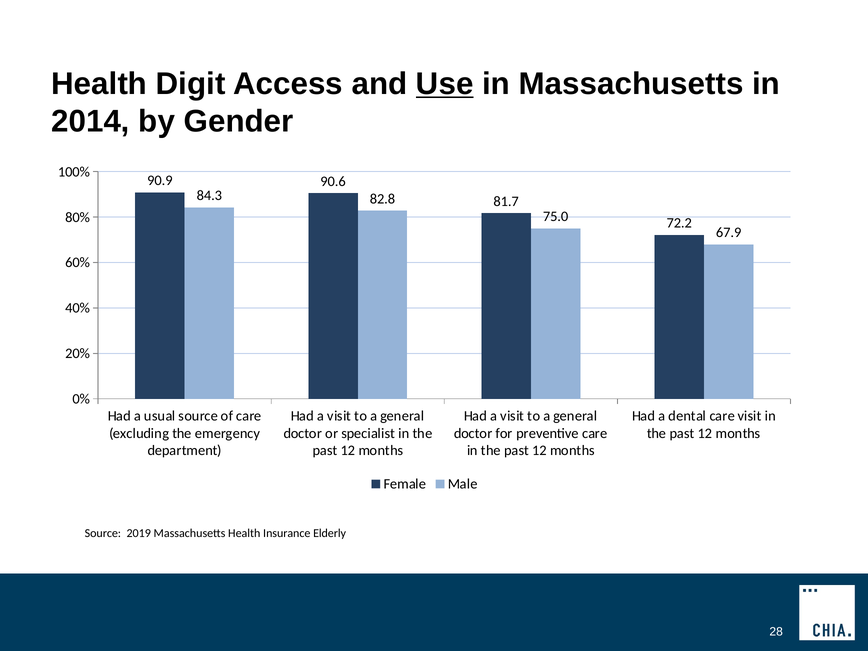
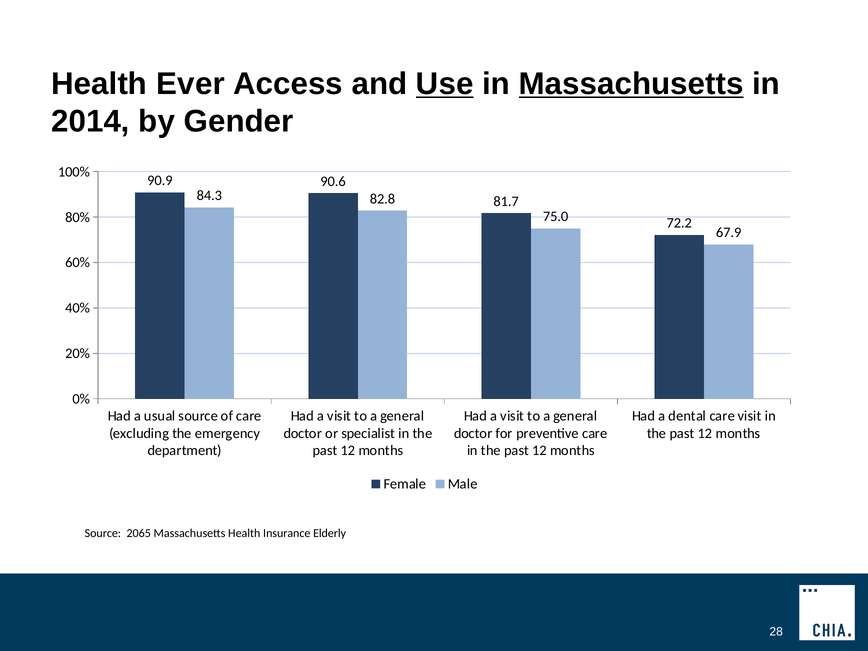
Digit: Digit -> Ever (191, 84)
Massachusetts underline: none -> present (631, 84)
2019: 2019 -> 2065 (139, 533)
